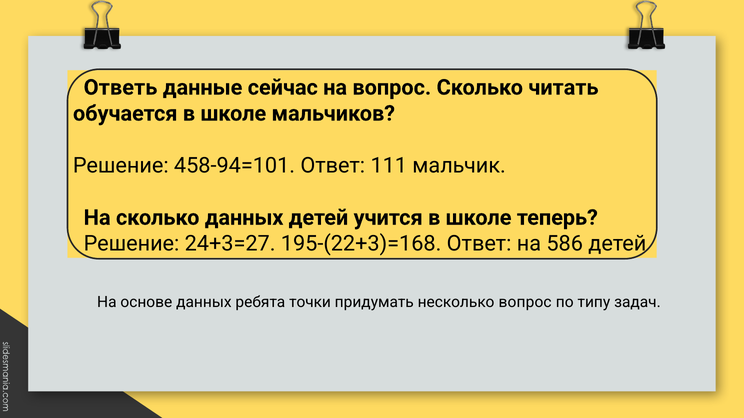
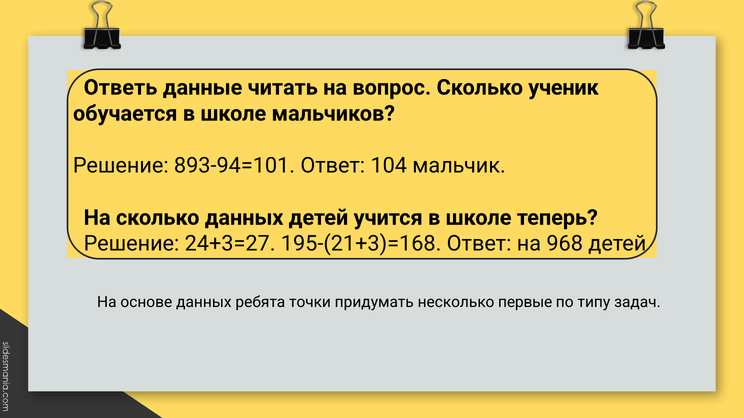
сейчас: сейчас -> читать (283, 88)
читать: читать -> ученик (564, 88)
458-94=101: 458-94=101 -> 893-94=101 (235, 166)
111: 111 -> 104 (389, 166)
195-(22+3)=168: 195-(22+3)=168 -> 195-(21+3)=168 (361, 244)
586: 586 -> 968 (565, 244)
несколько вопрос: вопрос -> первые (525, 303)
